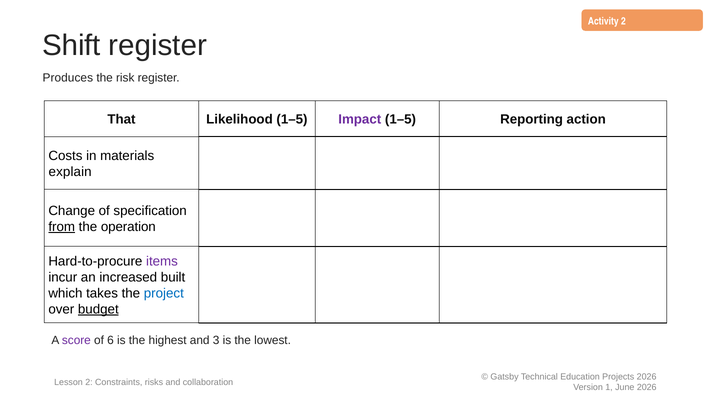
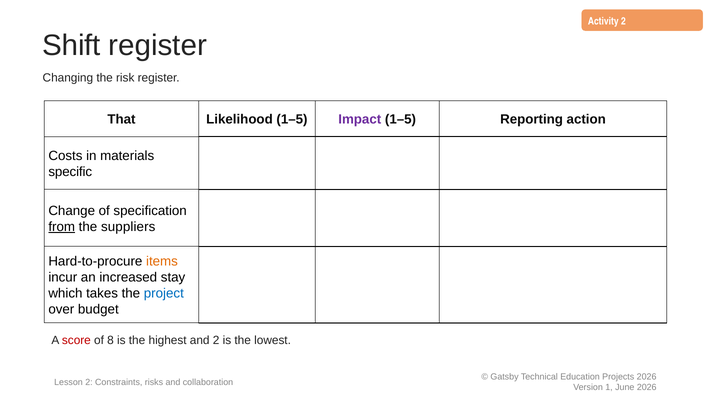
Produces: Produces -> Changing (68, 78)
explain: explain -> specific (70, 172)
operation: operation -> suppliers (128, 227)
items colour: purple -> orange (162, 261)
built: built -> stay (173, 277)
budget underline: present -> none (98, 309)
score colour: purple -> red (76, 340)
6: 6 -> 8 (111, 340)
and 3: 3 -> 2 (216, 340)
